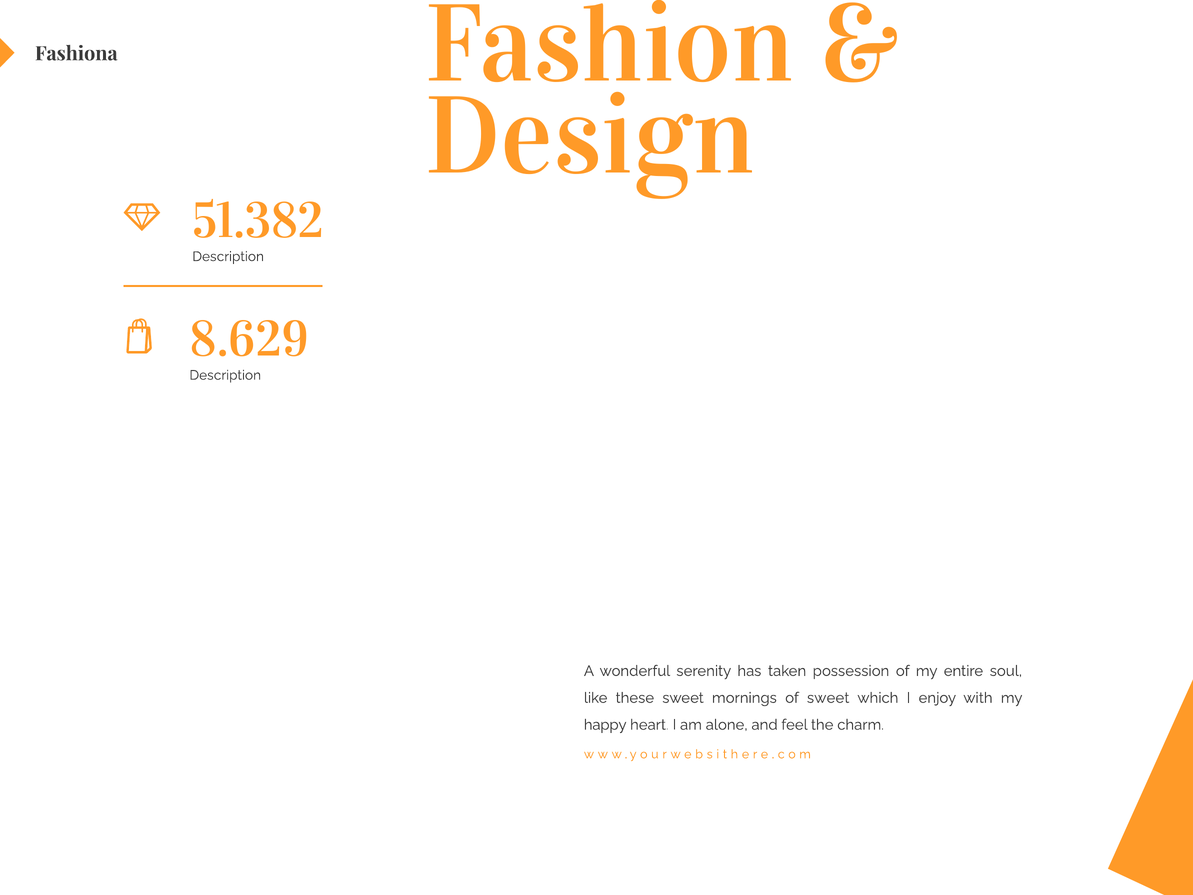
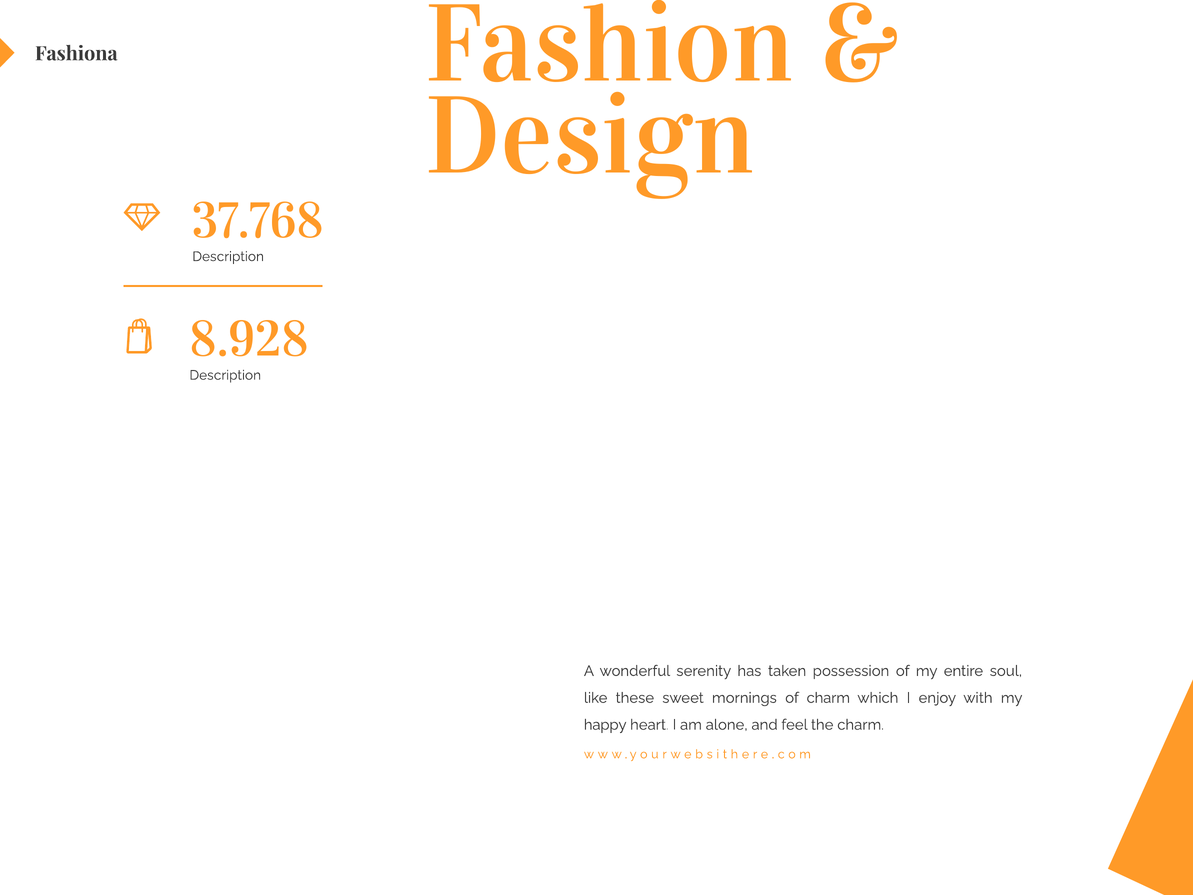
51.382: 51.382 -> 37.768 (258, 221)
8.629: 8.629 -> 8.928 (249, 339)
of sweet: sweet -> charm (828, 698)
